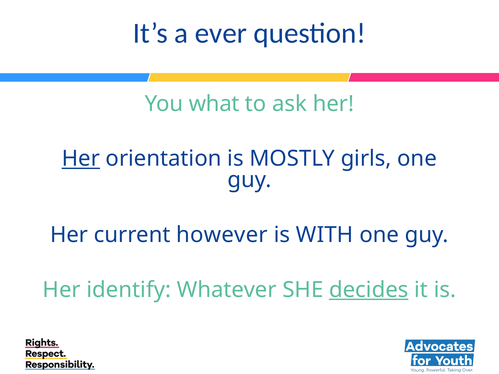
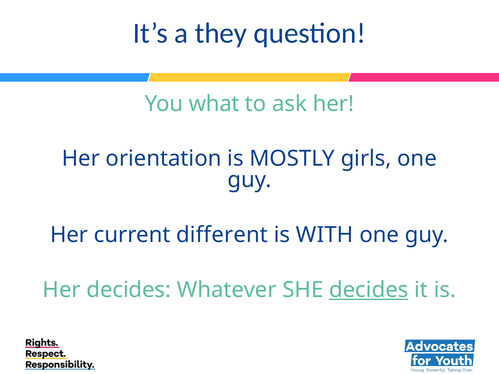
ever: ever -> they (221, 33)
Her underline: present -> none (81, 159)
however: however -> different (222, 235)
Her identify: identify -> decides (129, 290)
